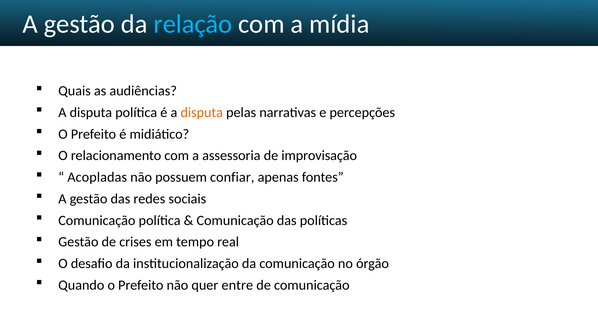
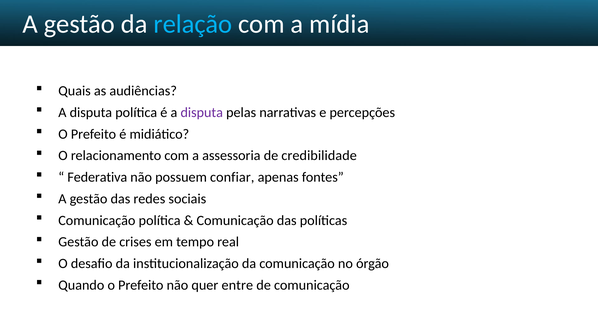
disputa colour: orange -> purple (202, 113)
improvisação: improvisação -> credibilidade (319, 156)
Acopladas: Acopladas -> Federativa (97, 177)
